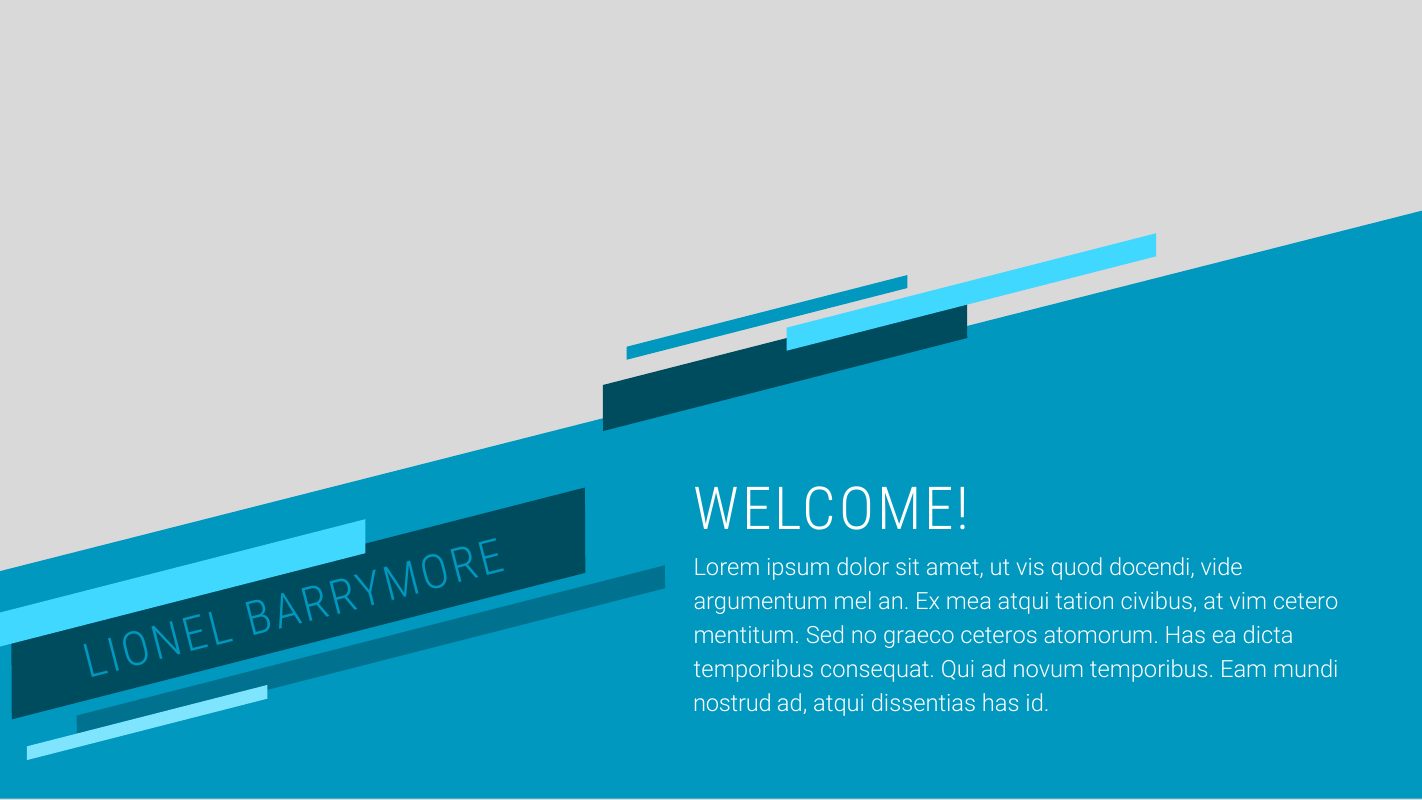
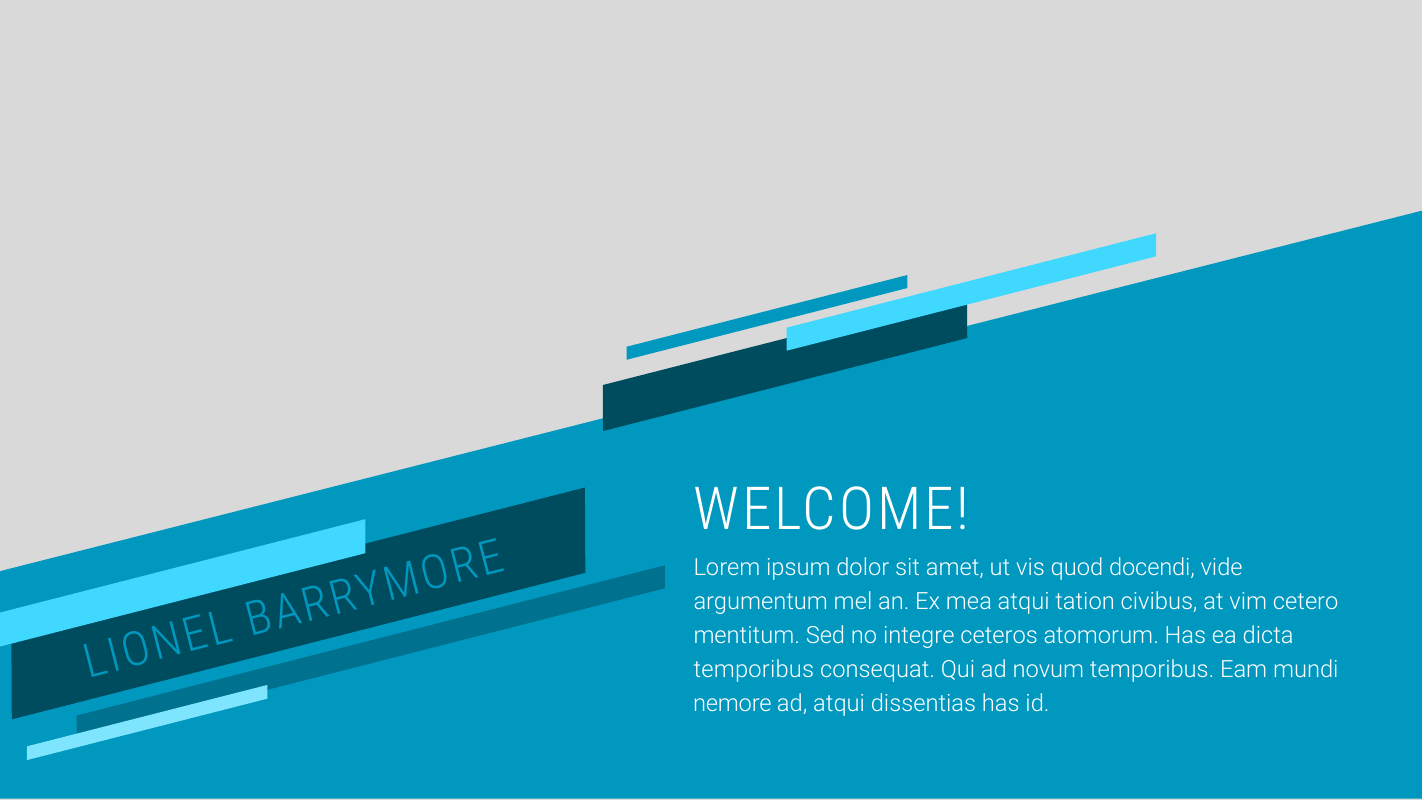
graeco: graeco -> integre (919, 635)
nostrud: nostrud -> nemore (732, 704)
